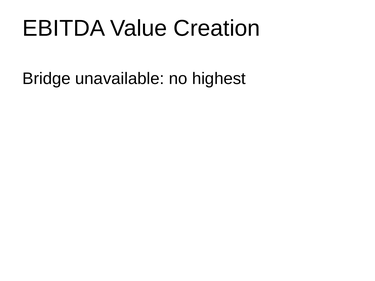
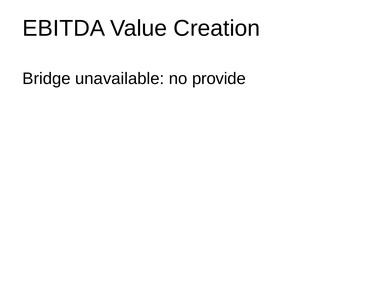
highest: highest -> provide (219, 79)
